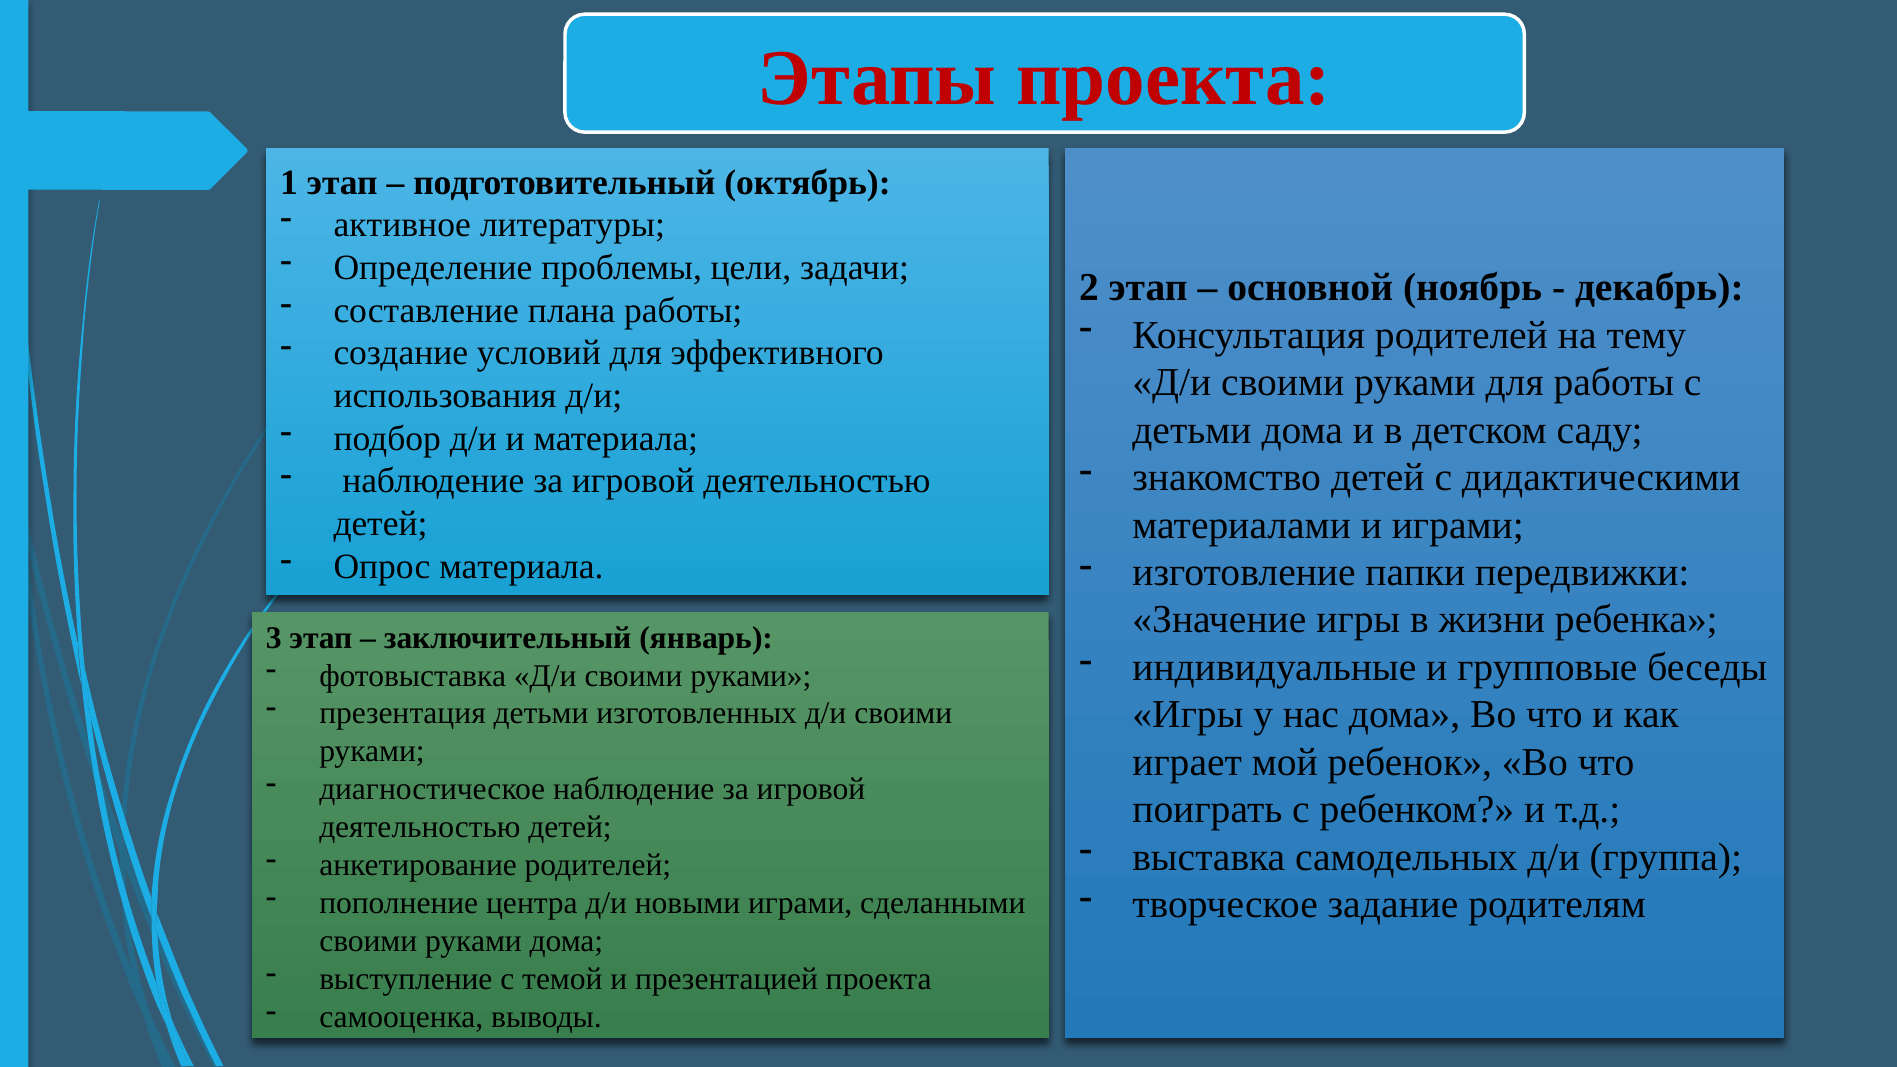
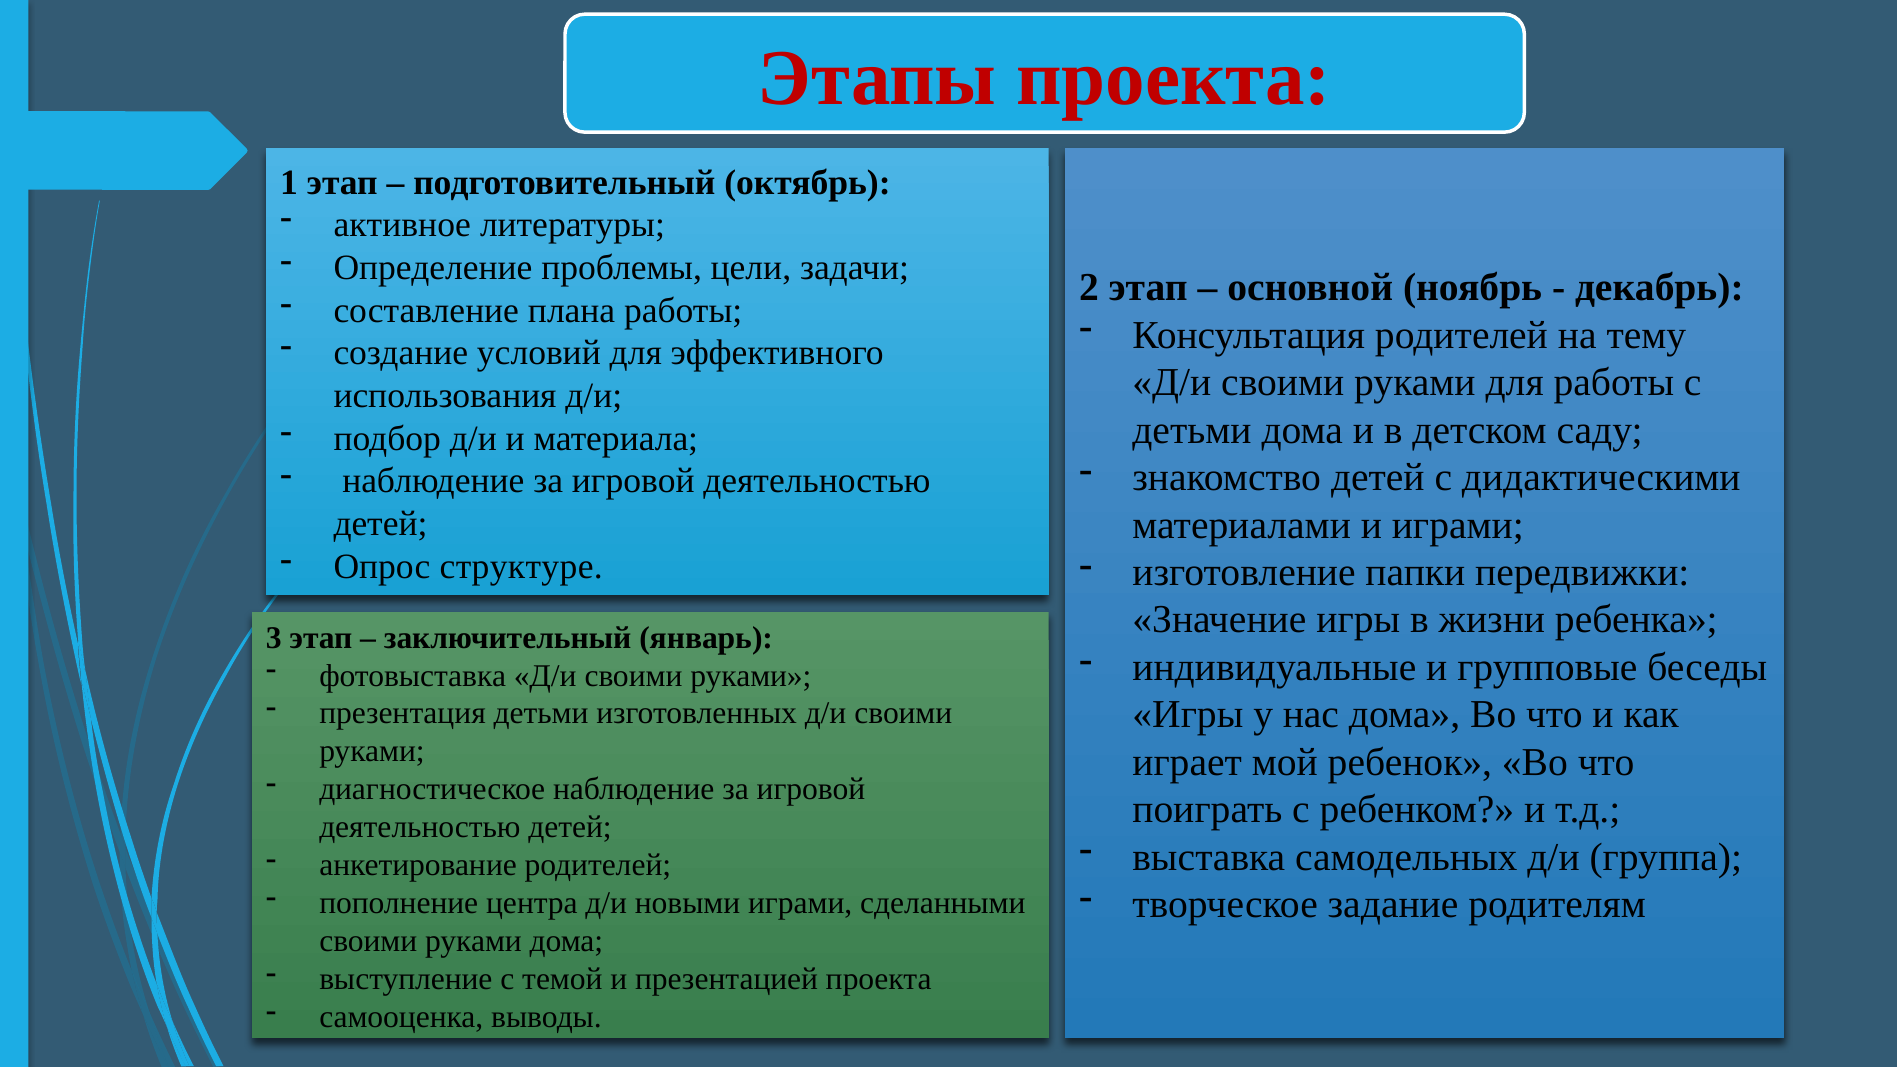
Опрос материала: материала -> структуре (521, 566)
